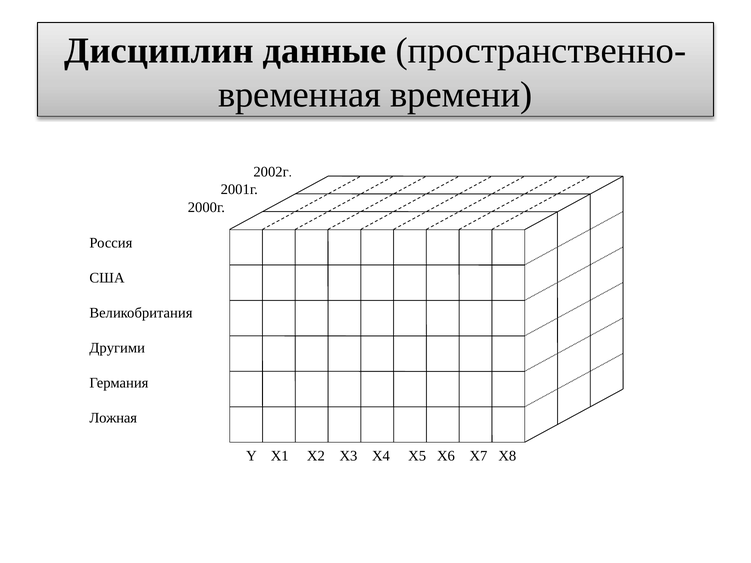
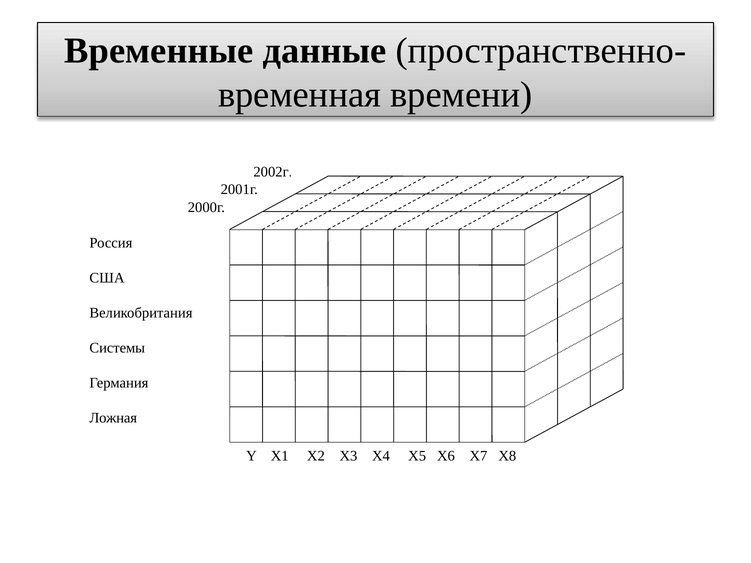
Дисциплин: Дисциплин -> Временные (159, 51)
Другими: Другими -> Системы (117, 348)
